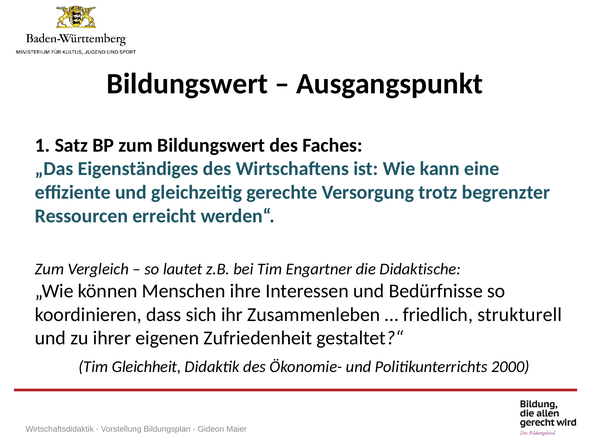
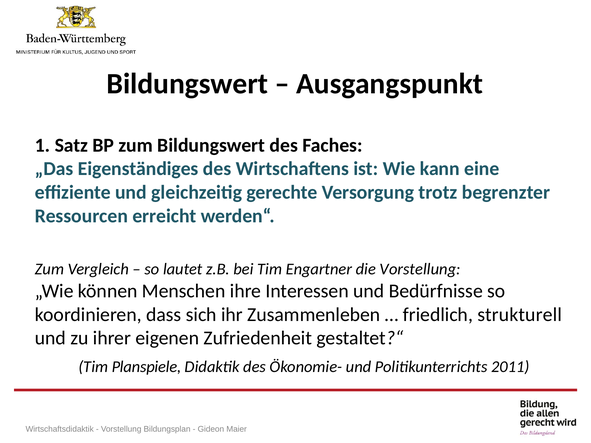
die Didaktische: Didaktische -> Vorstellung (420, 269)
Gleichheit: Gleichheit -> Planspiele (146, 367)
2000: 2000 -> 2011 (510, 367)
